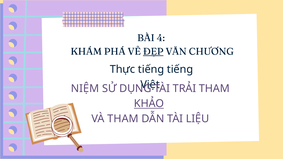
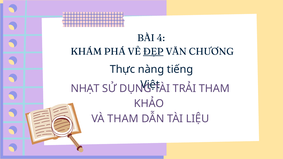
Thực tiếng: tiếng -> nàng (151, 69)
NIỆM: NIỆM -> NHẠT (85, 89)
KHẢO underline: present -> none (149, 104)
